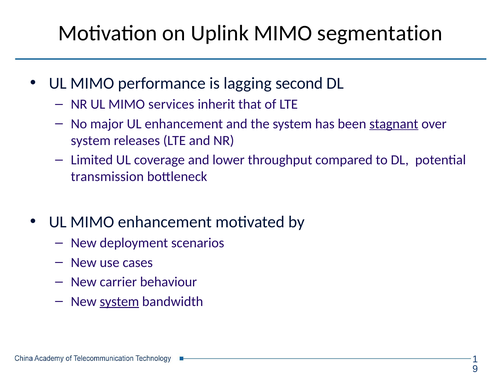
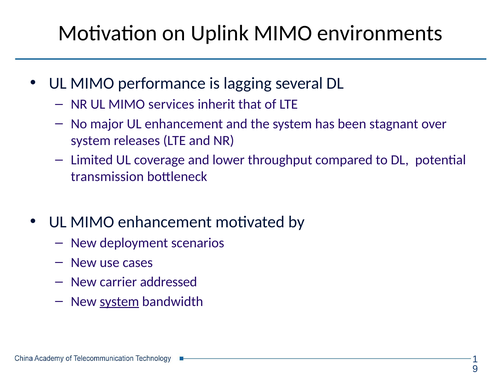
segmentation: segmentation -> environments (380, 33)
second: second -> several (299, 83)
stagnant underline: present -> none (394, 124)
behaviour: behaviour -> addressed (169, 282)
